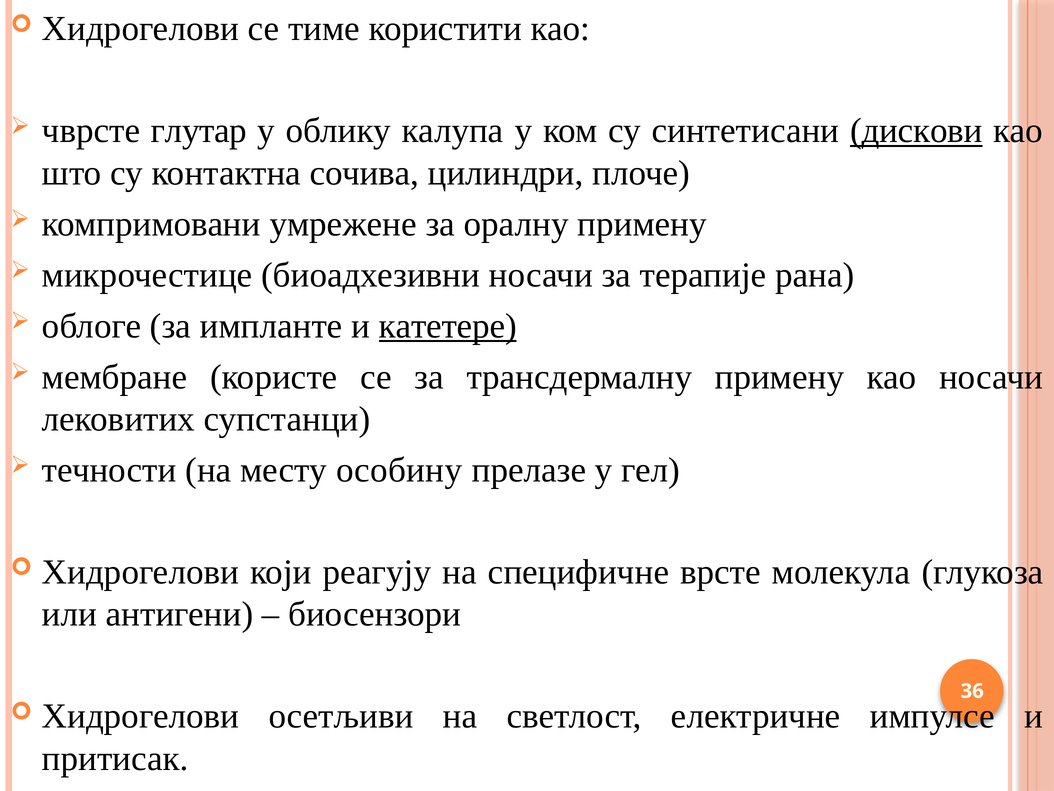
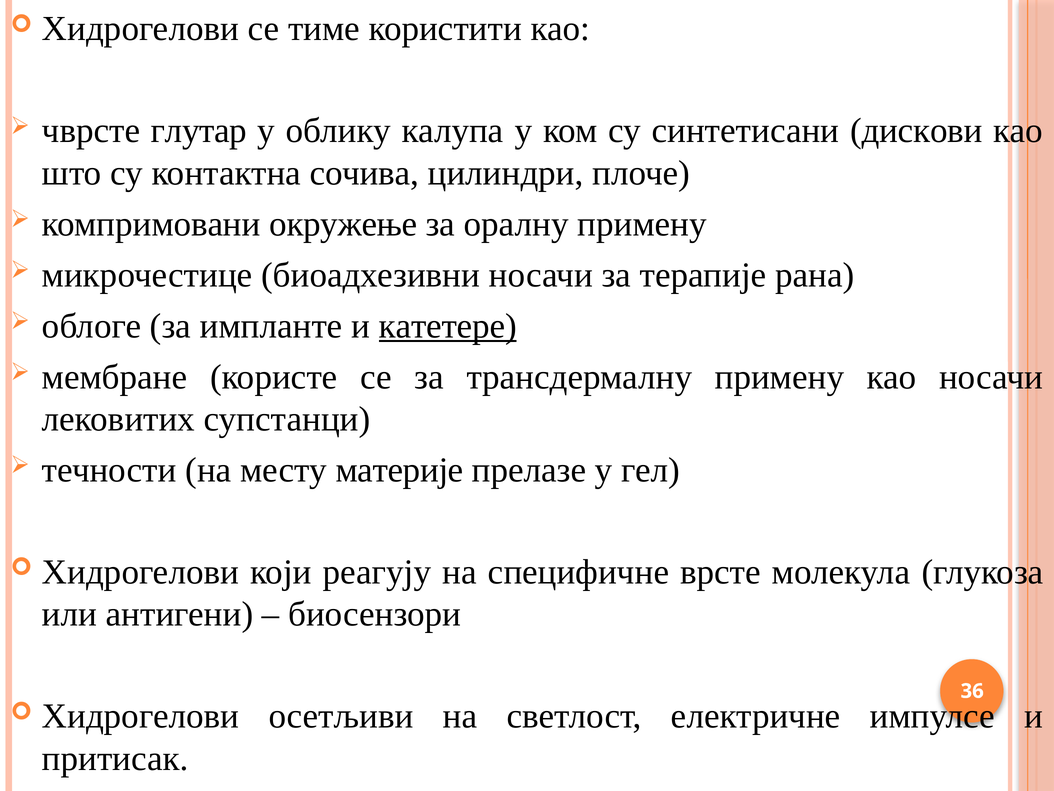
дискови underline: present -> none (916, 131)
умрежене: умрежене -> окружење (343, 224)
особину: особину -> материје (400, 470)
